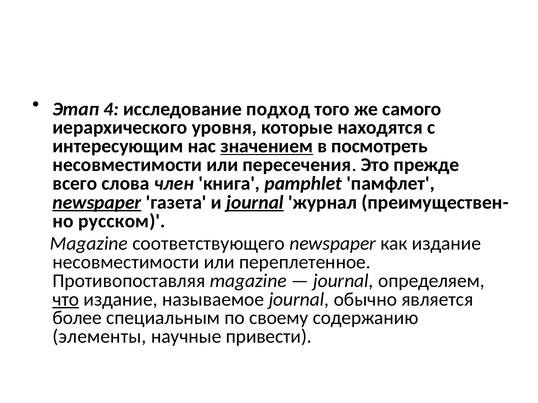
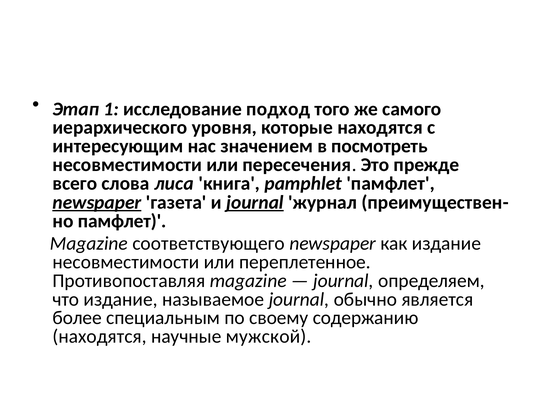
4: 4 -> 1 (111, 109)
значением underline: present -> none (267, 146)
член: член -> лиса (174, 184)
русском: русском -> памфлет (122, 221)
что underline: present -> none (66, 300)
элементы: элементы -> находятся (100, 337)
привести: привести -> мужской (269, 337)
